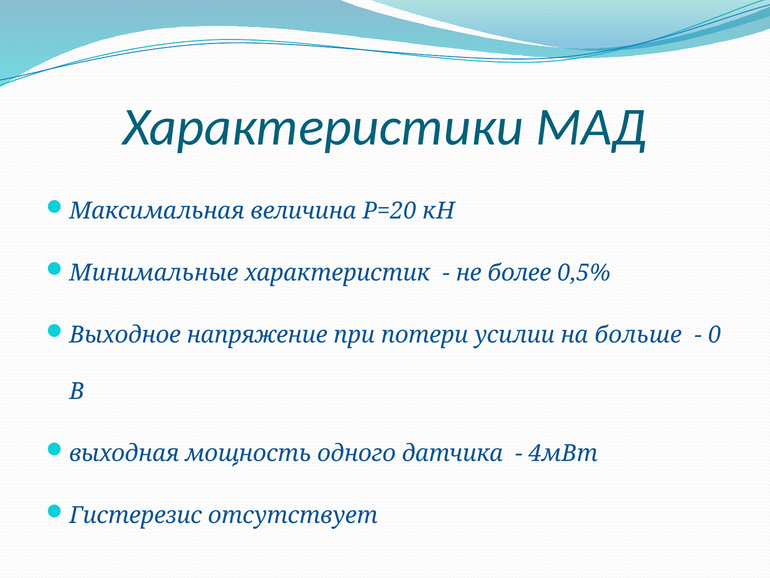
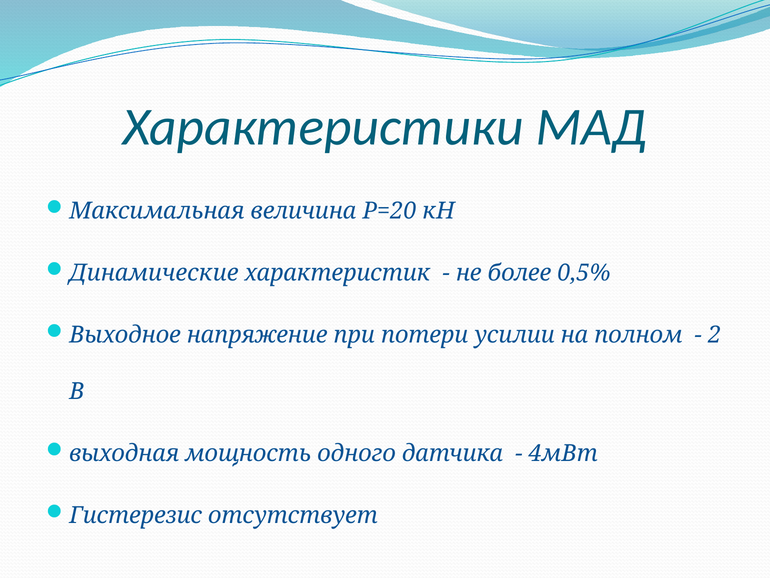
Минимальные: Минимальные -> Динамические (154, 273)
больше: больше -> полном (638, 335)
0: 0 -> 2 (715, 335)
